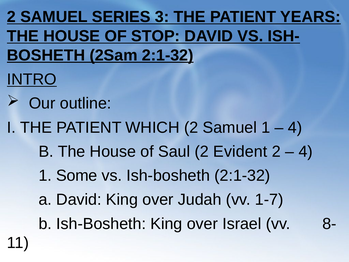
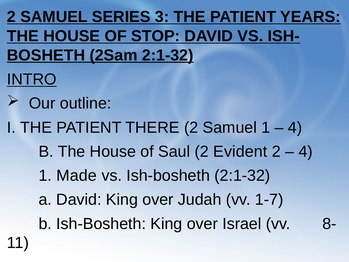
WHICH: WHICH -> THERE (153, 127)
Some: Some -> Made (77, 175)
